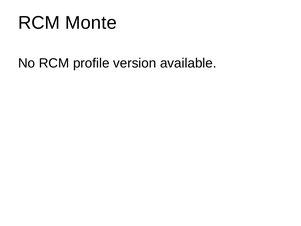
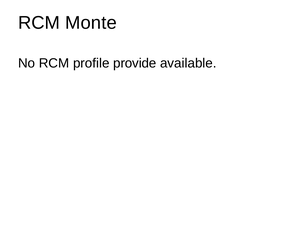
version: version -> provide (135, 63)
